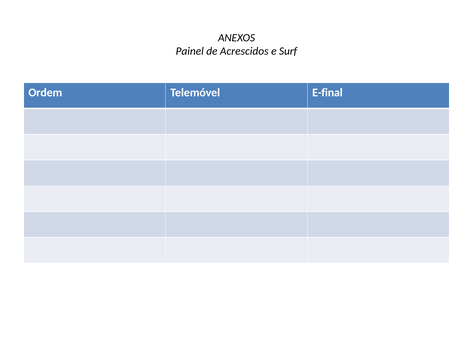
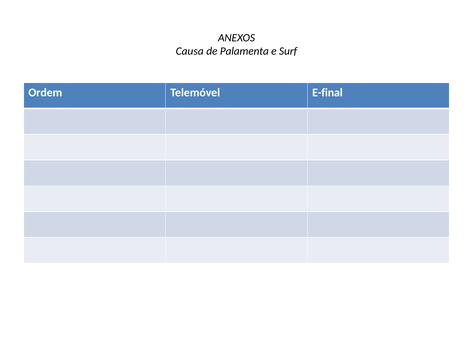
Painel: Painel -> Causa (190, 51)
Acrescidos: Acrescidos -> Palamenta (244, 51)
